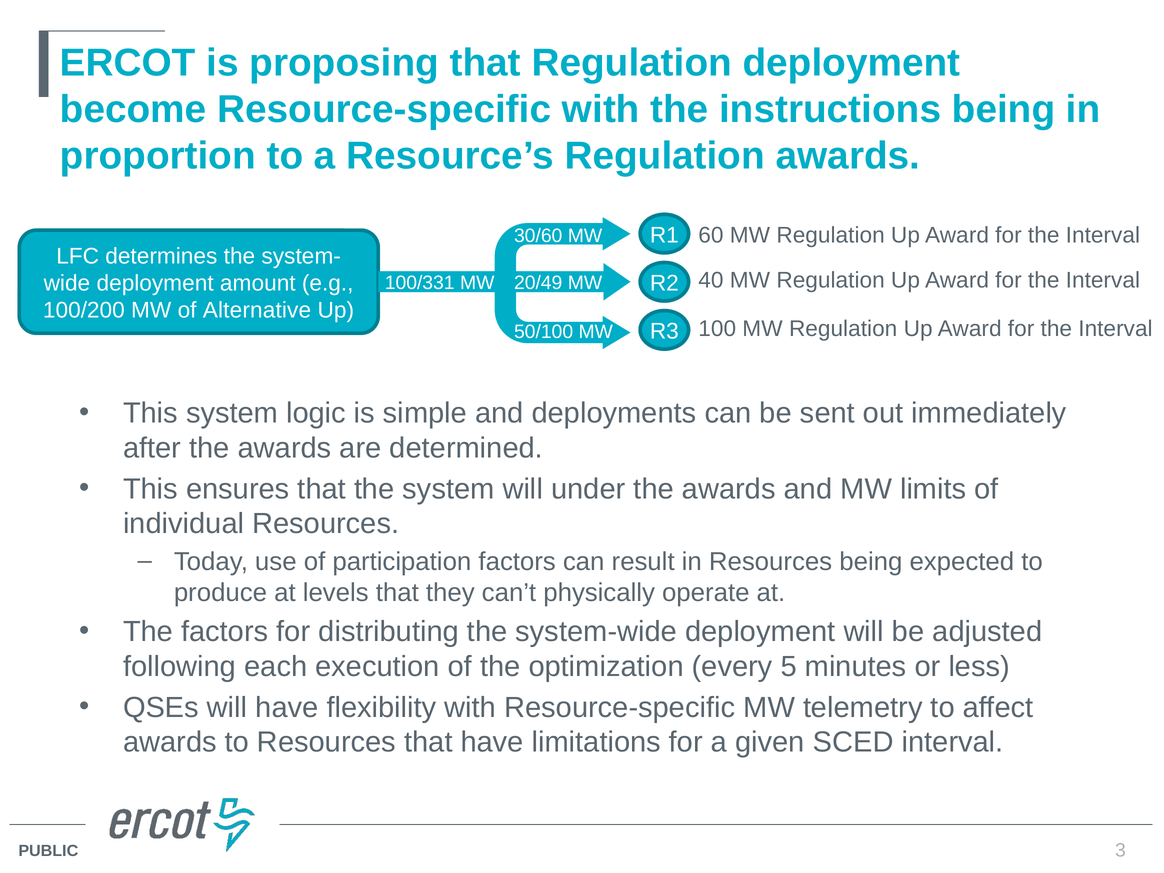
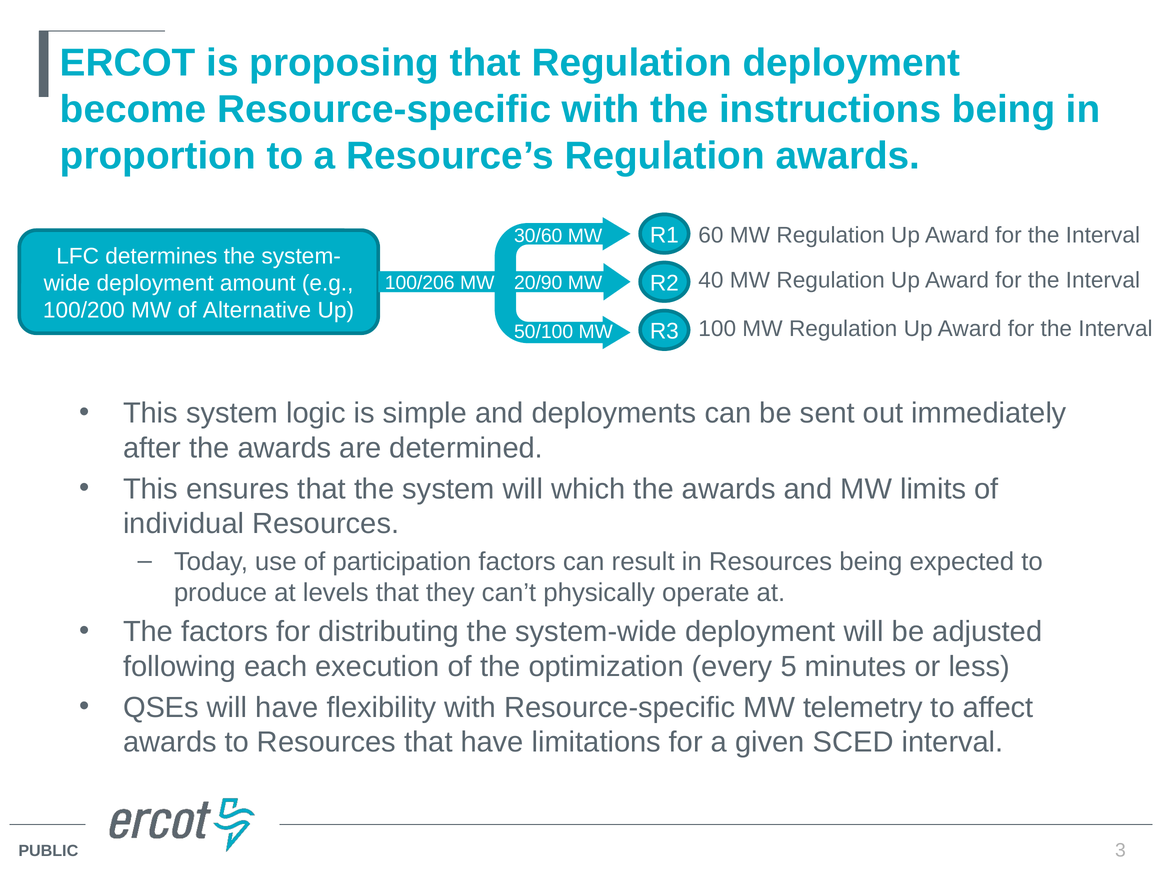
100/331: 100/331 -> 100/206 (420, 283)
20/49: 20/49 -> 20/90 (538, 283)
under: under -> which (588, 489)
